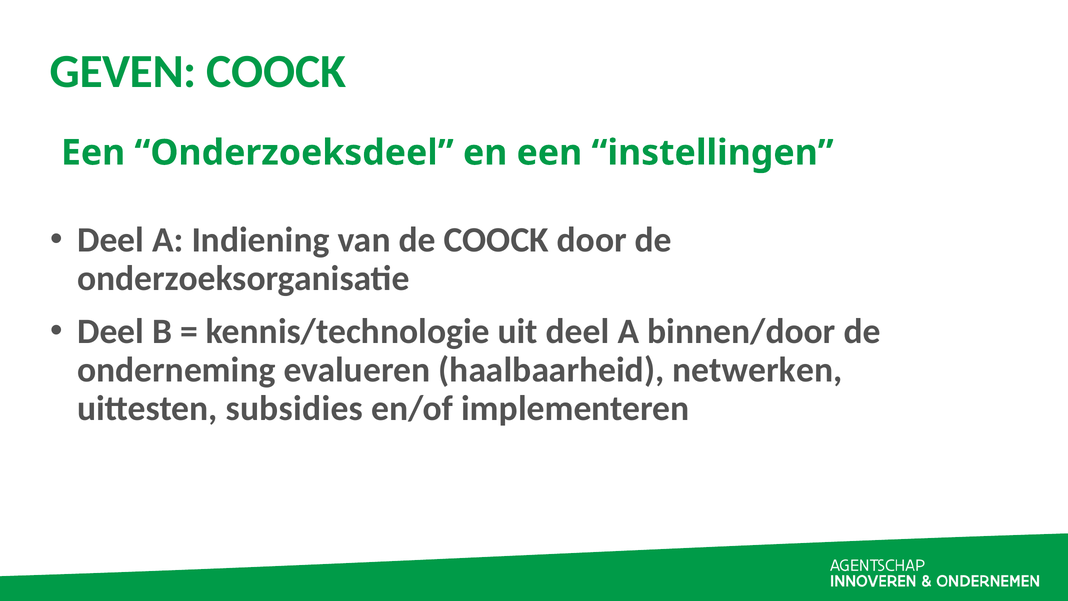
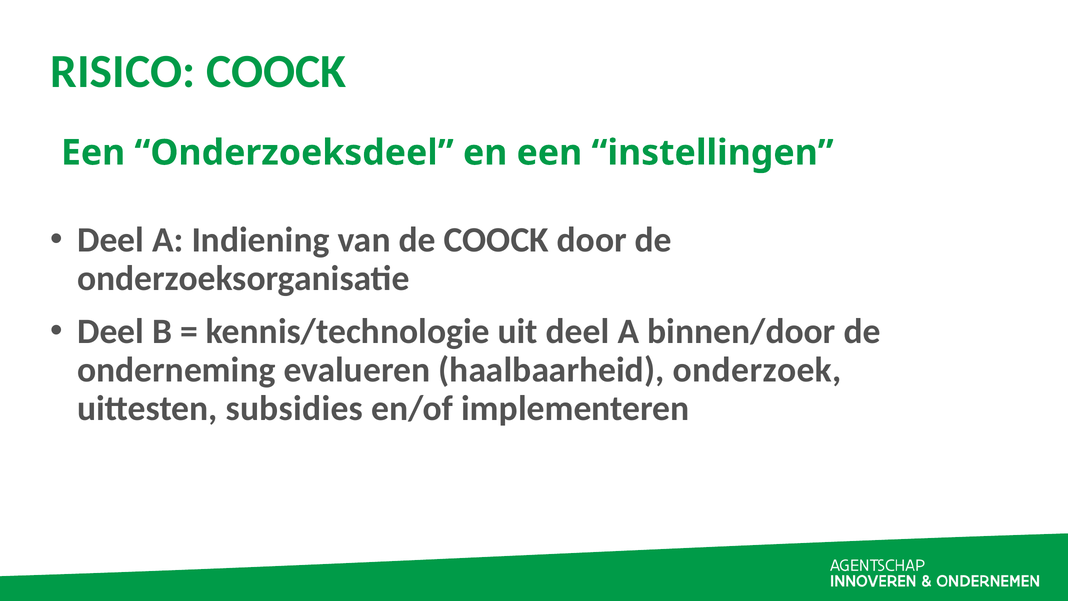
GEVEN: GEVEN -> RISICO (123, 71)
netwerken: netwerken -> onderzoek (757, 370)
